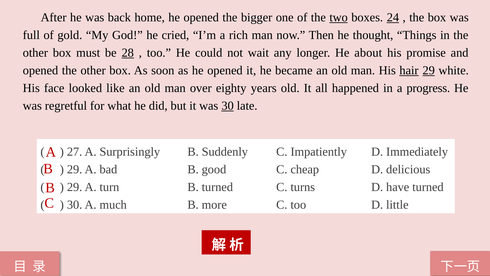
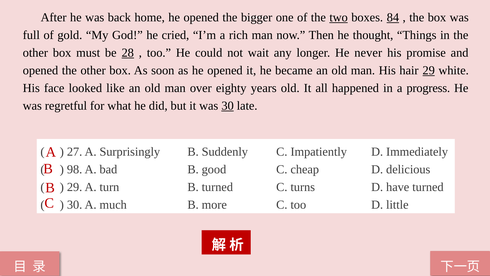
24: 24 -> 84 (393, 17)
about: about -> never (368, 53)
hair underline: present -> none (409, 70)
29: 29 -> 98 (75, 169)
